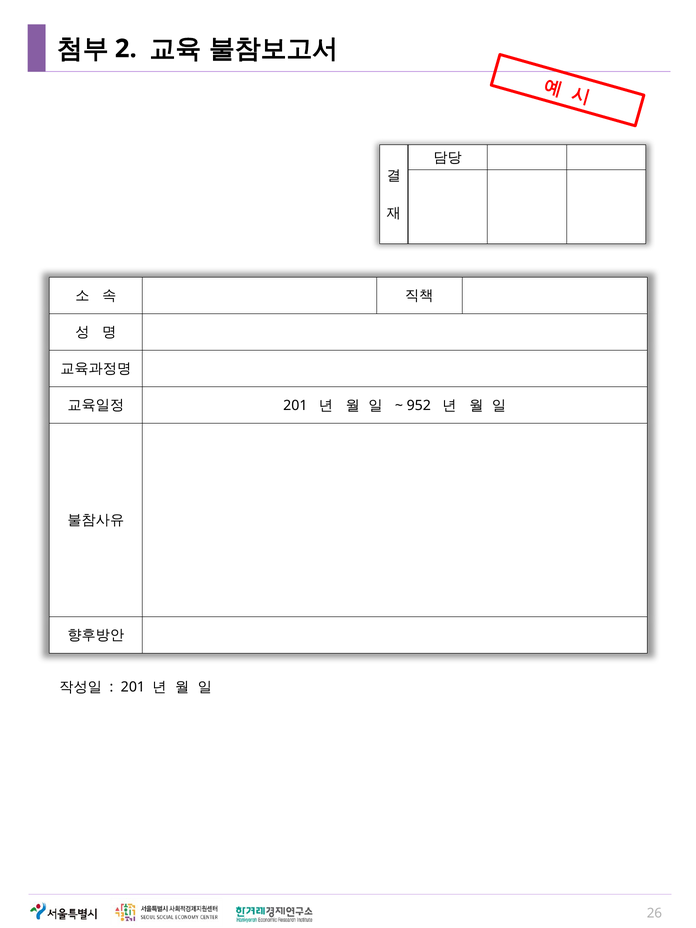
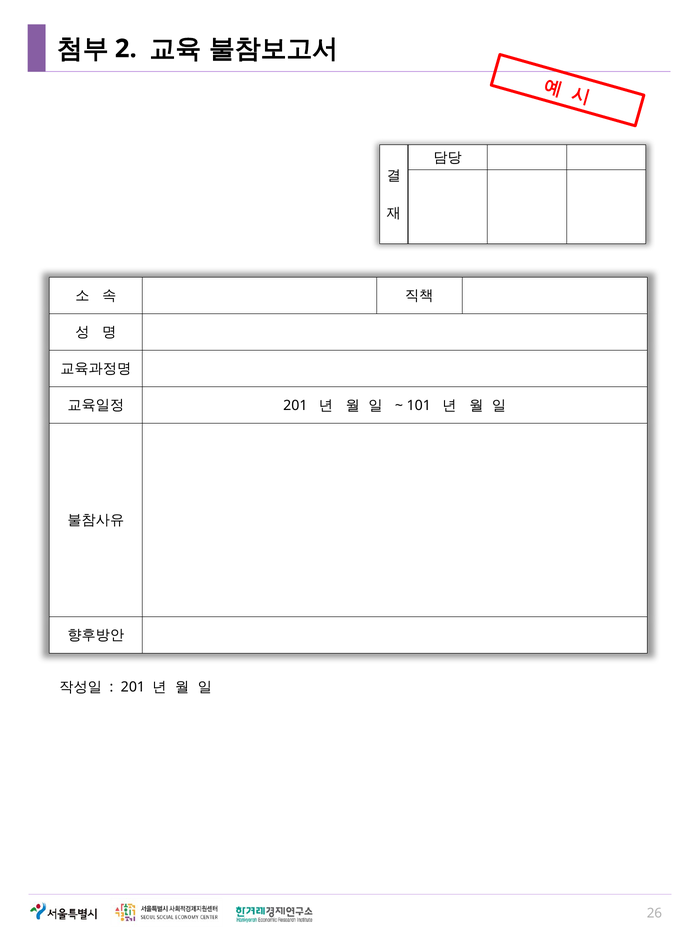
952: 952 -> 101 (419, 406)
